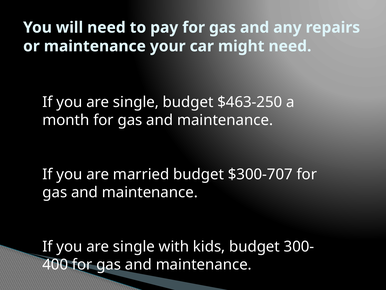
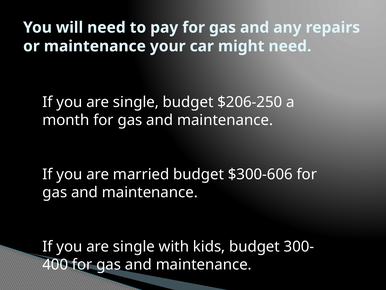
$463-250: $463-250 -> $206-250 (250, 102)
$300-707: $300-707 -> $300-606 (260, 174)
